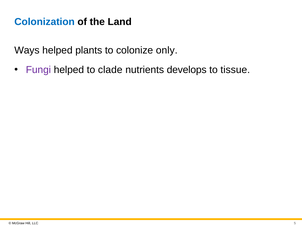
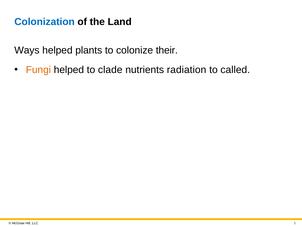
only: only -> their (167, 50)
Fungi colour: purple -> orange (38, 70)
develops: develops -> radiation (187, 70)
tissue: tissue -> called (235, 70)
